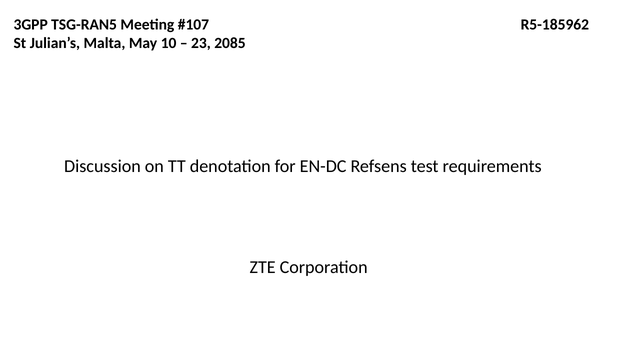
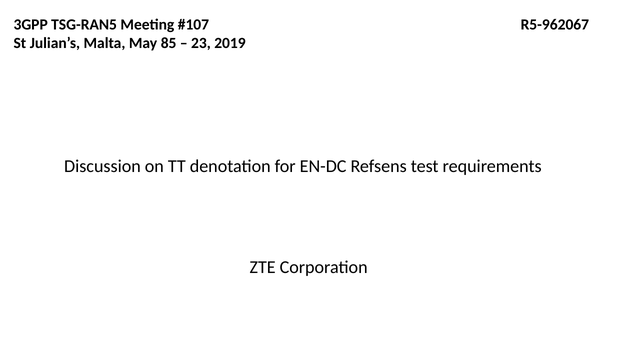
R5-185962: R5-185962 -> R5-962067 (555, 25)
10: 10 -> 85 (169, 43)
2085: 2085 -> 2019 (230, 43)
